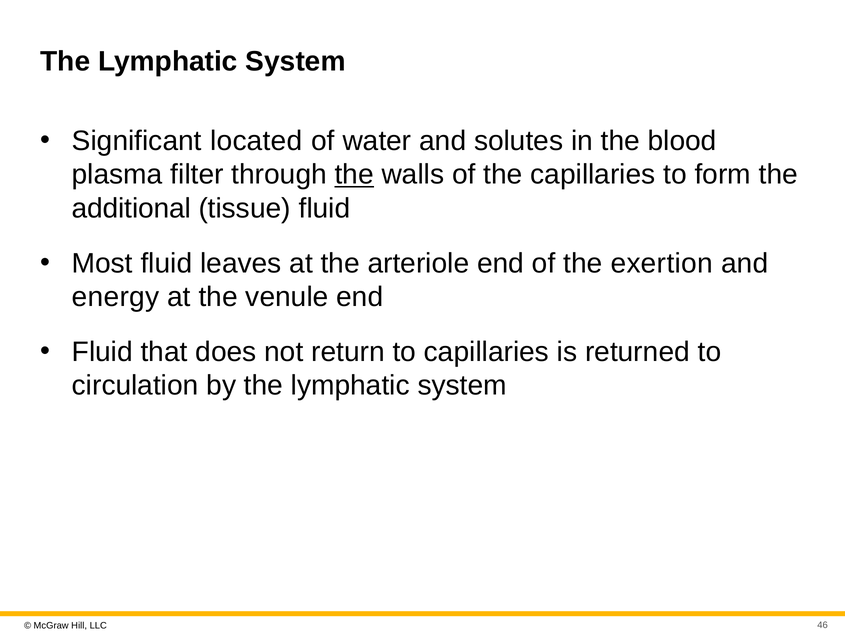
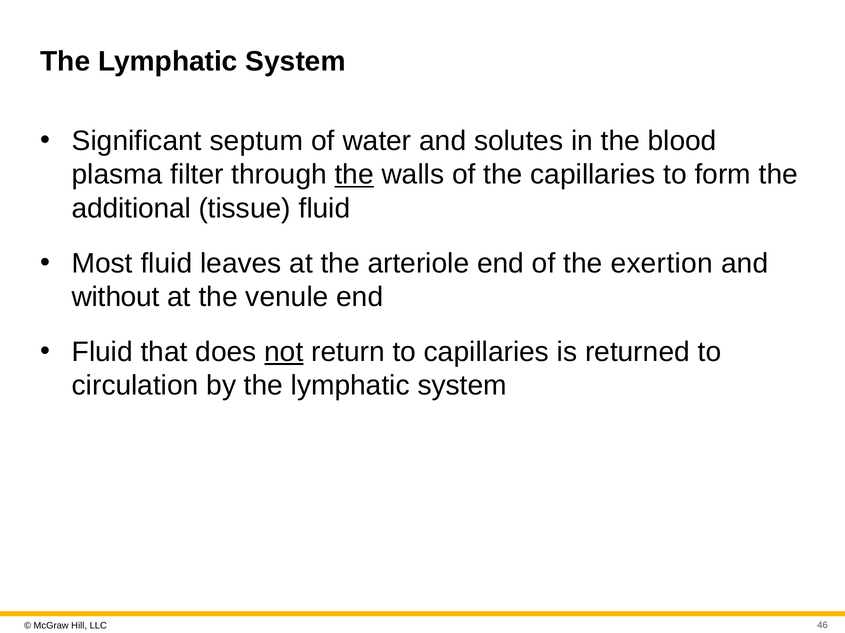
located: located -> septum (256, 141)
energy: energy -> without (116, 297)
not underline: none -> present (284, 352)
